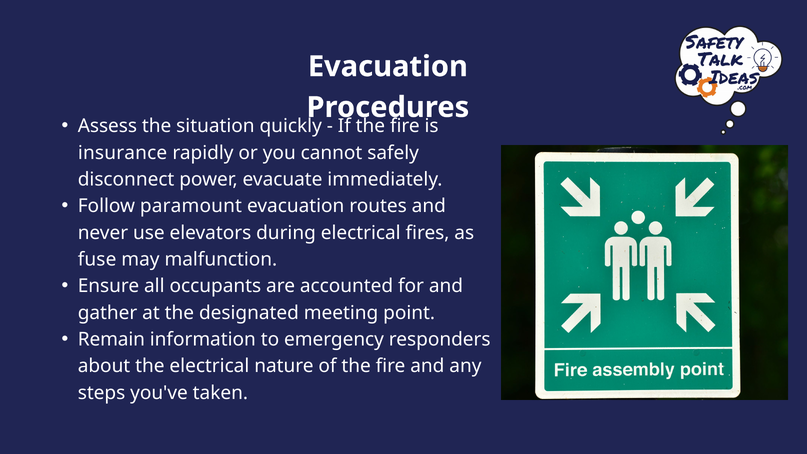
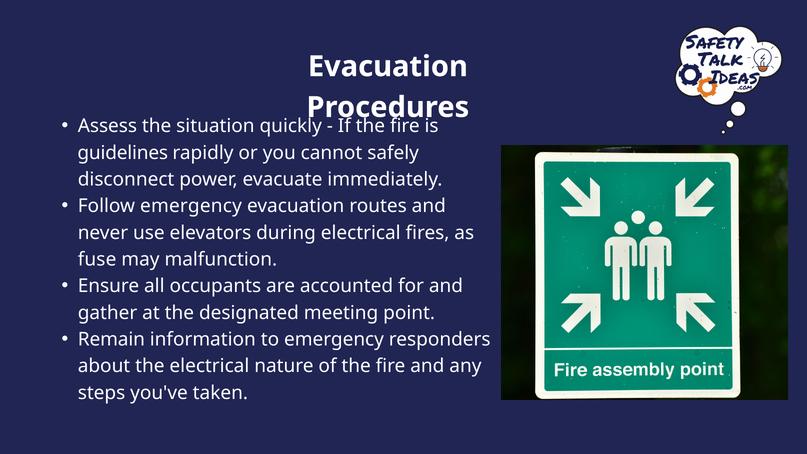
insurance: insurance -> guidelines (123, 153)
Follow paramount: paramount -> emergency (191, 206)
